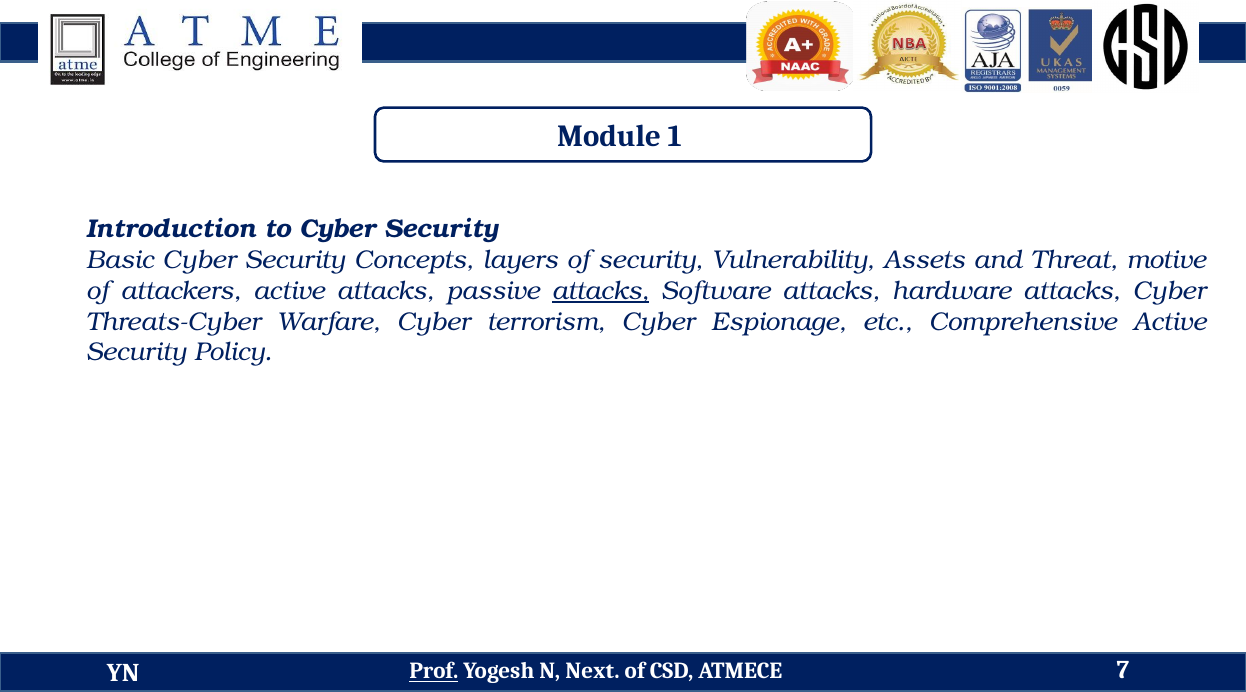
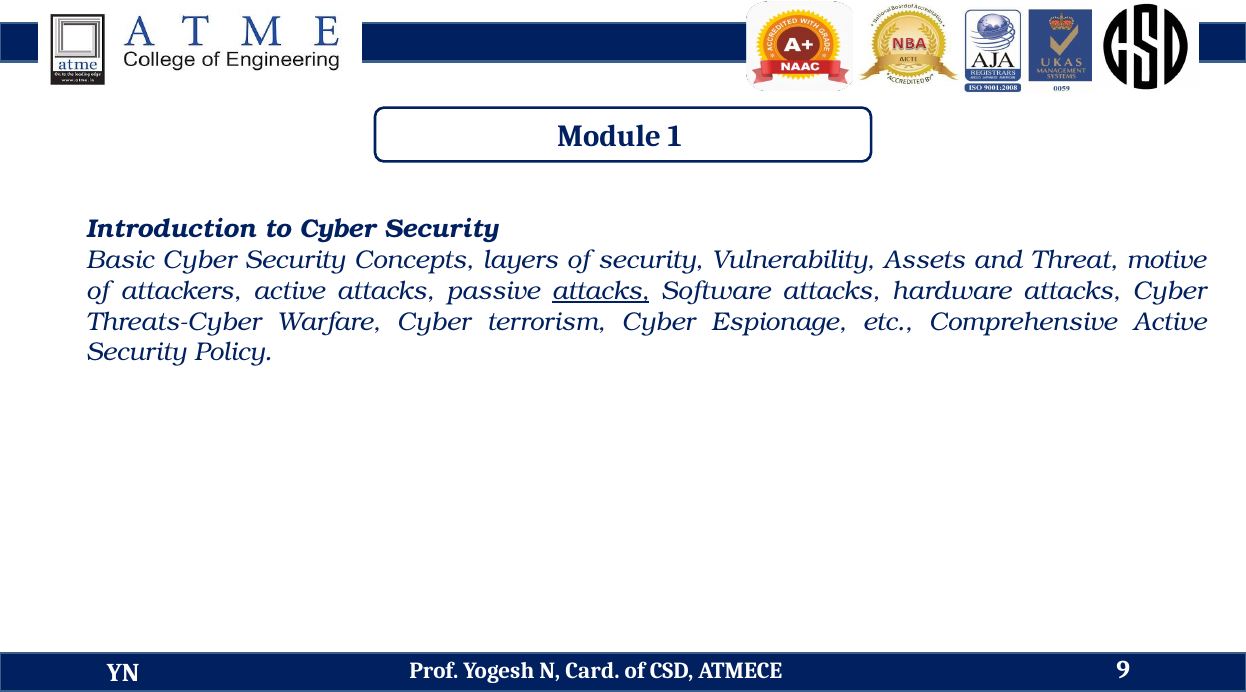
Prof underline: present -> none (434, 671)
Next: Next -> Card (592, 671)
7: 7 -> 9 (1123, 670)
